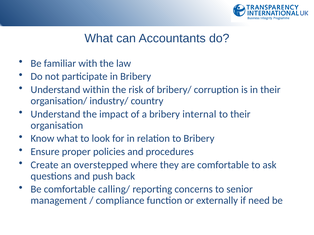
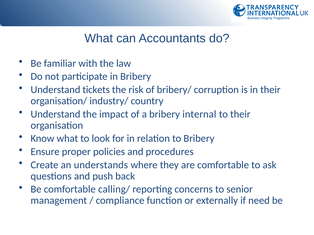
within: within -> tickets (96, 90)
overstepped: overstepped -> understands (101, 165)
